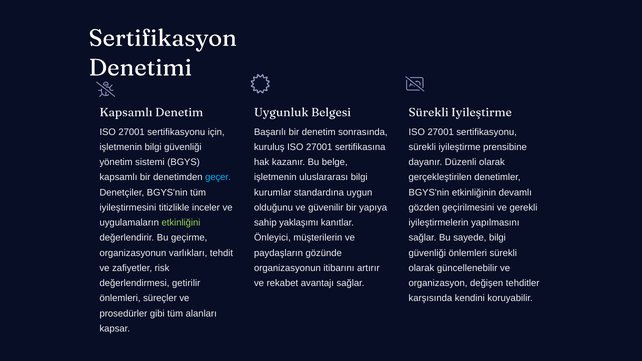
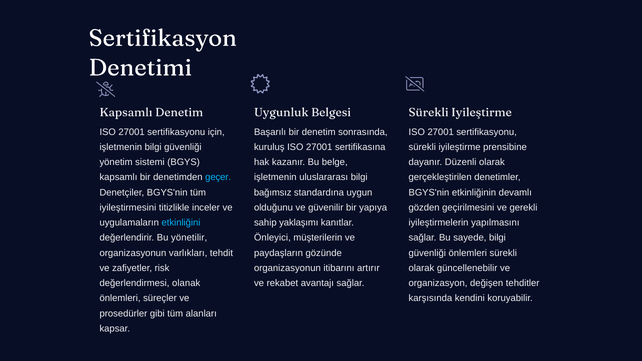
kurumlar: kurumlar -> bağımsız (273, 193)
etkinliğini colour: light green -> light blue (181, 223)
geçirme: geçirme -> yönetilir (189, 238)
getirilir: getirilir -> olanak (186, 283)
